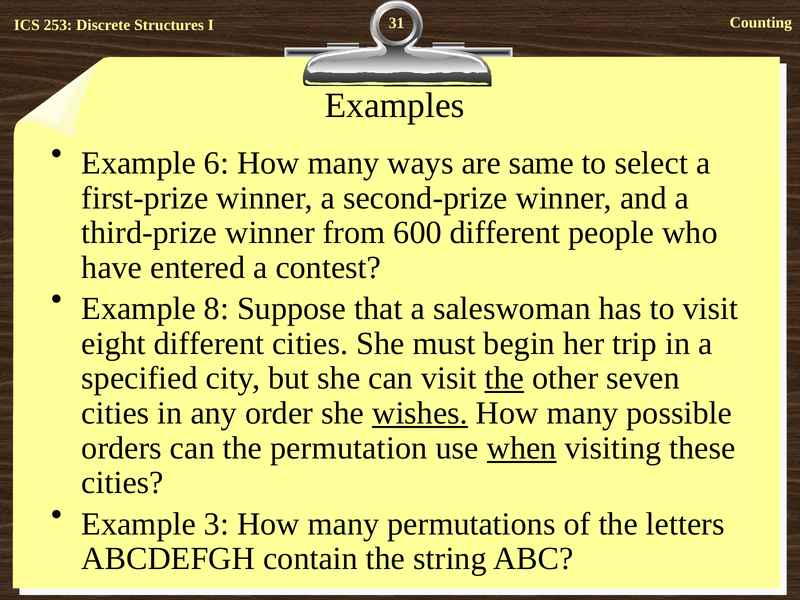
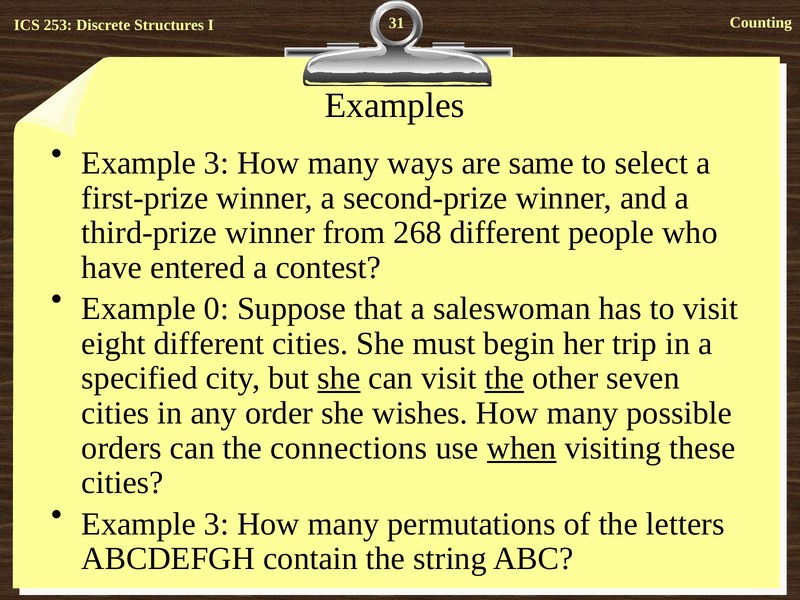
6: 6 -> 3 (216, 163)
600: 600 -> 268 (418, 233)
8: 8 -> 0 (216, 309)
she underline: none -> present (339, 378)
wishes underline: present -> none (420, 413)
permutation: permutation -> connections (349, 448)
